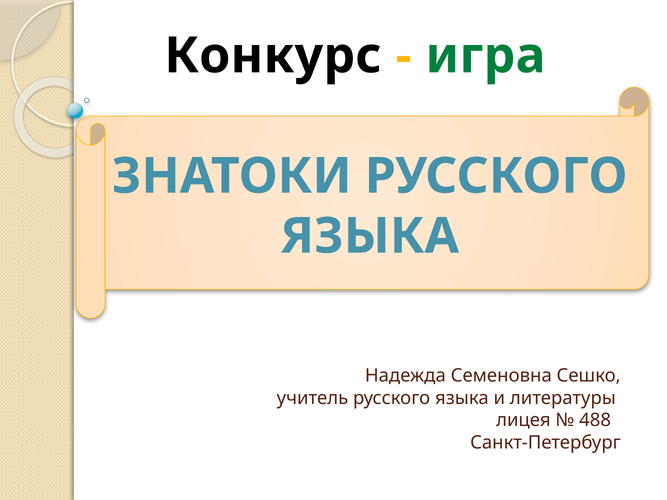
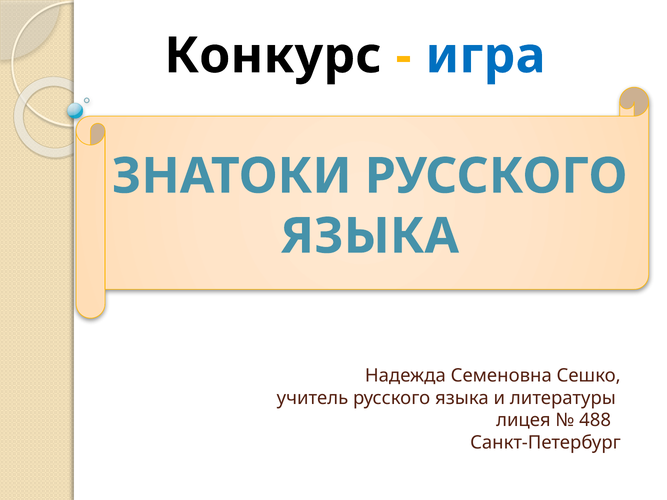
игра colour: green -> blue (485, 56)
